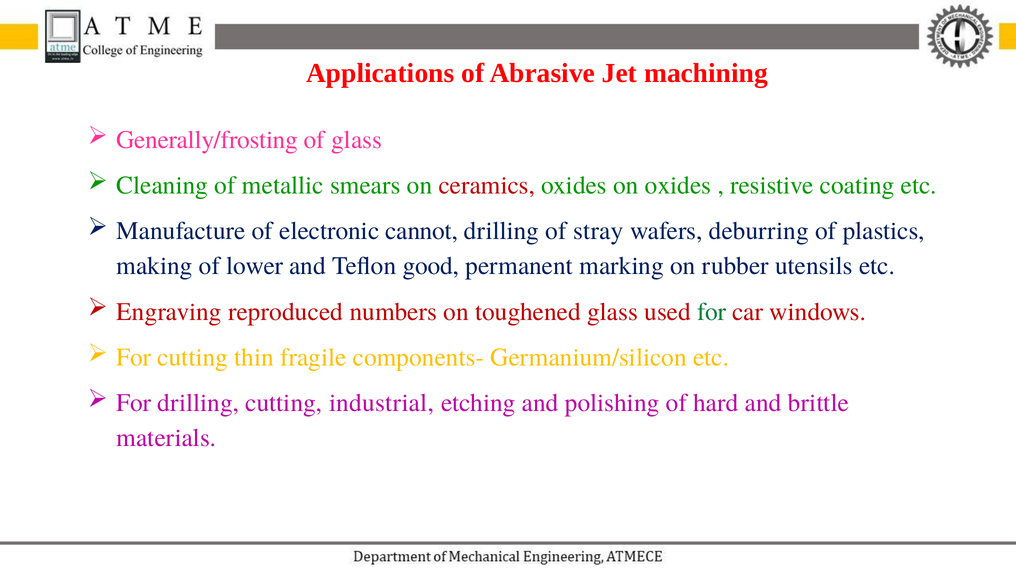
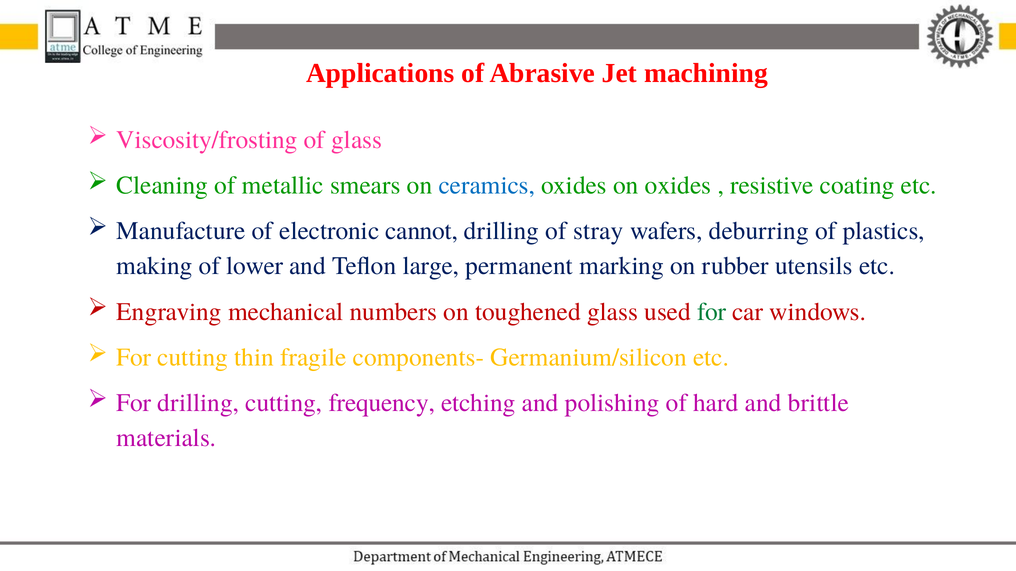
Generally/frosting: Generally/frosting -> Viscosity/frosting (207, 140)
ceramics colour: red -> blue (487, 186)
good: good -> large (431, 266)
reproduced: reproduced -> mechanical (286, 312)
industrial: industrial -> frequency (382, 403)
